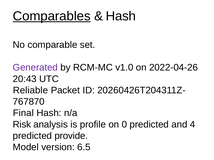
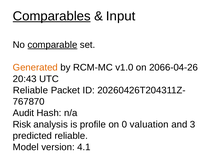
Hash: Hash -> Input (121, 16)
comparable underline: none -> present (52, 45)
Generated colour: purple -> orange (35, 68)
2022-04-26: 2022-04-26 -> 2066-04-26 (174, 68)
Final: Final -> Audit (23, 113)
0 predicted: predicted -> valuation (149, 125)
4: 4 -> 3 (193, 125)
predicted provide: provide -> reliable (71, 136)
6.5: 6.5 -> 4.1 (84, 148)
